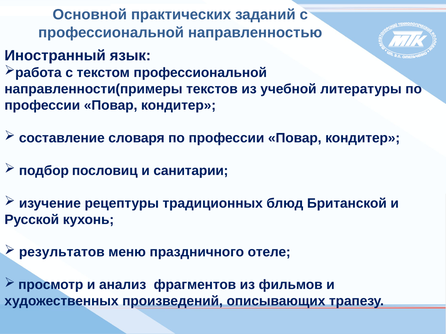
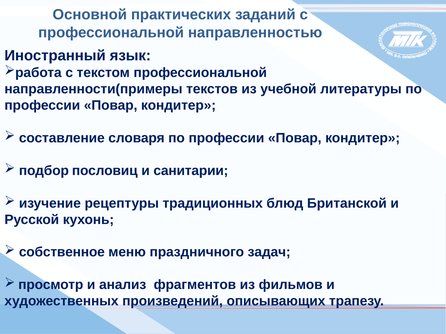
результатов: результатов -> собственное (62, 253)
отеле: отеле -> задач (269, 253)
